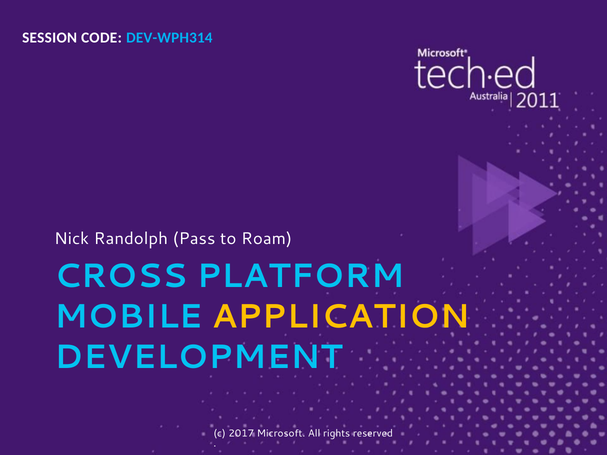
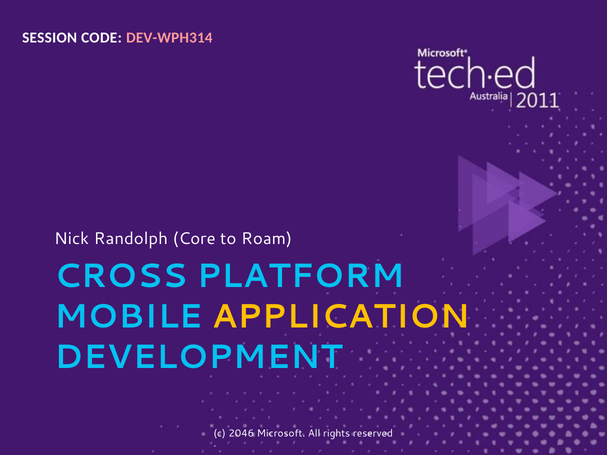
DEV-WPH314 colour: light blue -> pink (169, 38)
Pass: Pass -> Core (194, 239)
2017: 2017 -> 2046 (241, 434)
